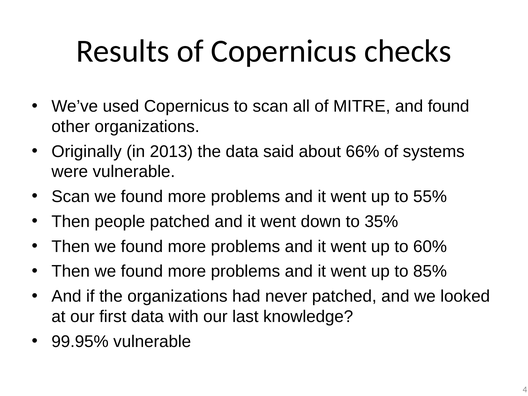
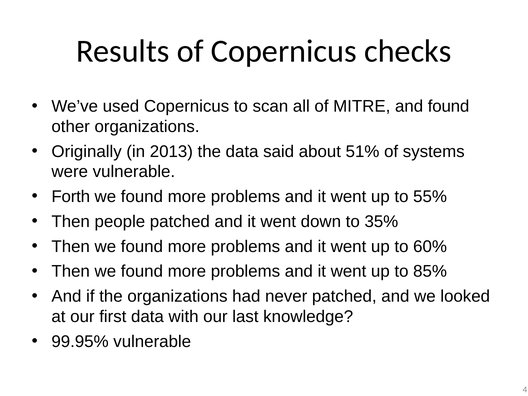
66%: 66% -> 51% (363, 151)
Scan: Scan -> Forth (71, 197)
